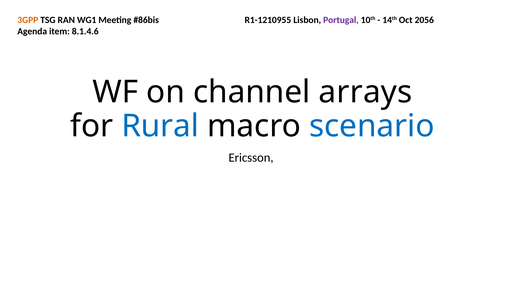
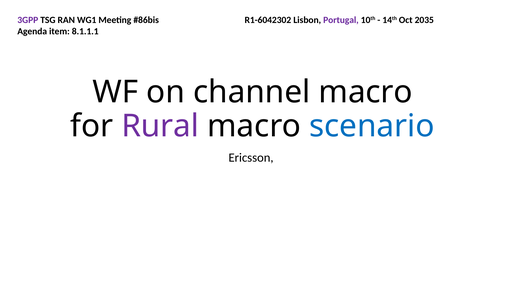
3GPP colour: orange -> purple (28, 20)
R1-1210955: R1-1210955 -> R1-6042302 (268, 20)
2056: 2056 -> 2035 (424, 20)
8.1.4.6: 8.1.4.6 -> 8.1.1.1 (85, 31)
channel arrays: arrays -> macro (366, 92)
Rural colour: blue -> purple (160, 126)
